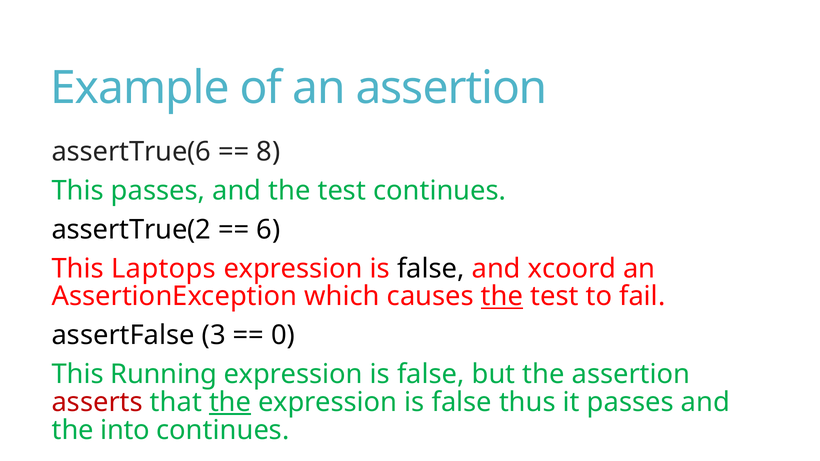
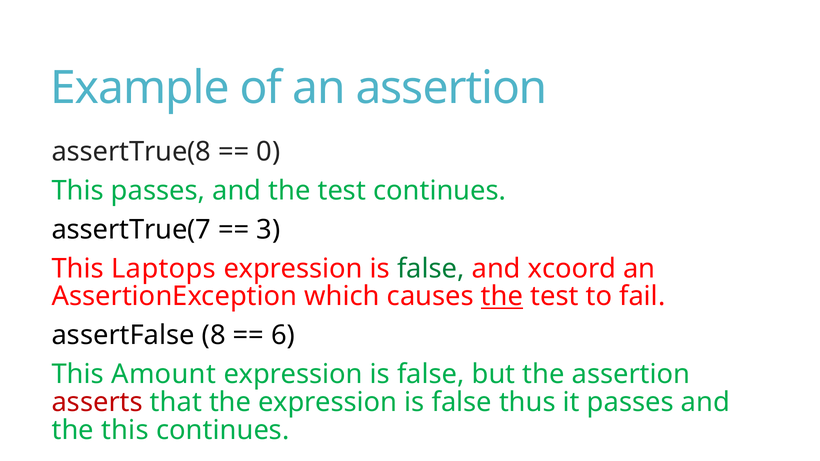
assertTrue(6: assertTrue(6 -> assertTrue(8 (131, 152)
8: 8 -> 0 (268, 152)
assertTrue(2: assertTrue(2 -> assertTrue(7 (131, 230)
6: 6 -> 3 (268, 230)
false colour: black -> green (431, 269)
3: 3 -> 8 (214, 336)
0: 0 -> 6 (283, 336)
Running: Running -> Amount (164, 375)
the underline: present -> none (230, 402)
the into: into -> this (125, 430)
